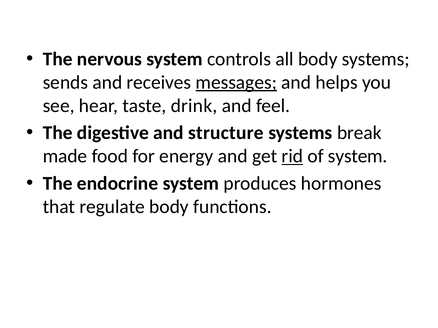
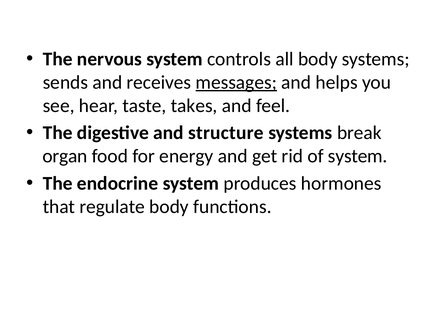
drink: drink -> takes (194, 106)
made: made -> organ (65, 156)
rid underline: present -> none (292, 156)
